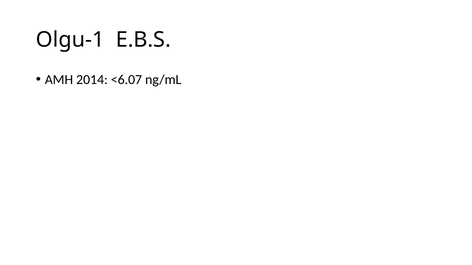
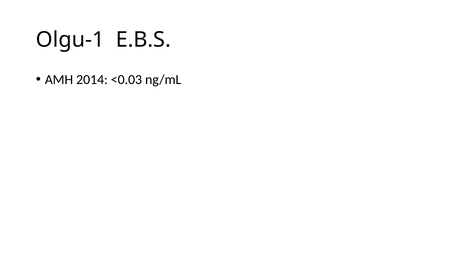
<6.07: <6.07 -> <0.03 (126, 80)
